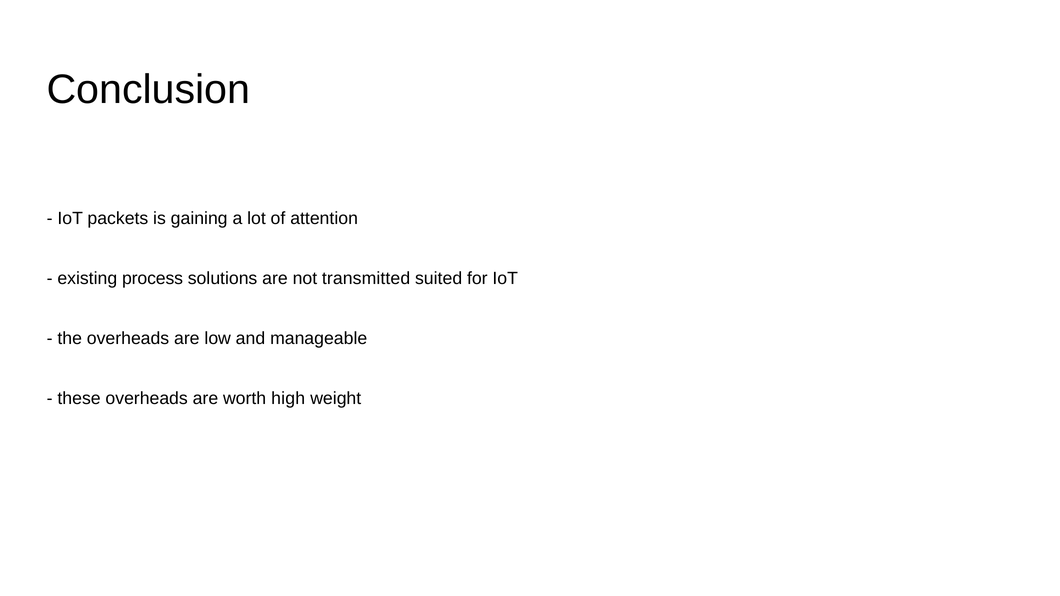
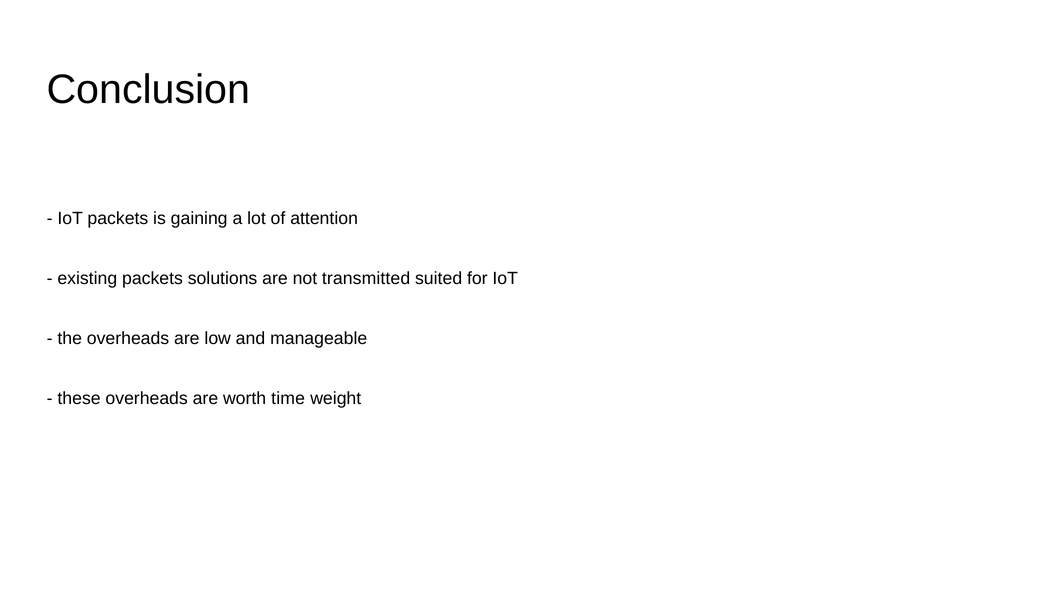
existing process: process -> packets (152, 278)
high: high -> time (288, 399)
